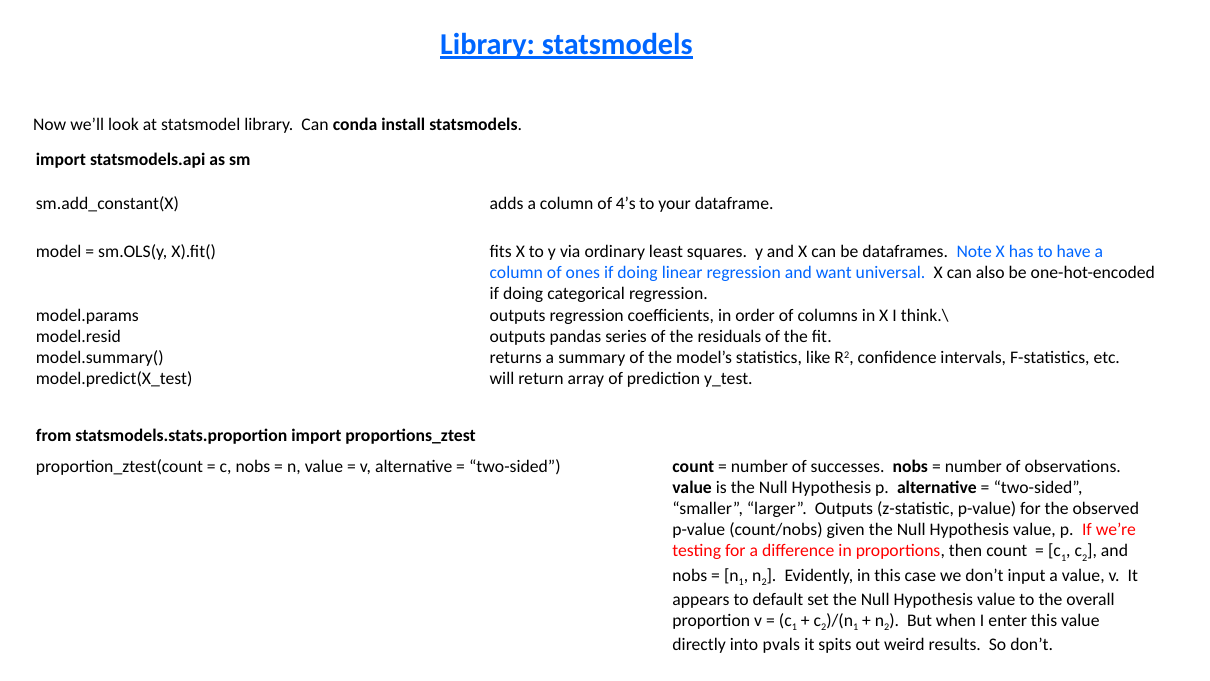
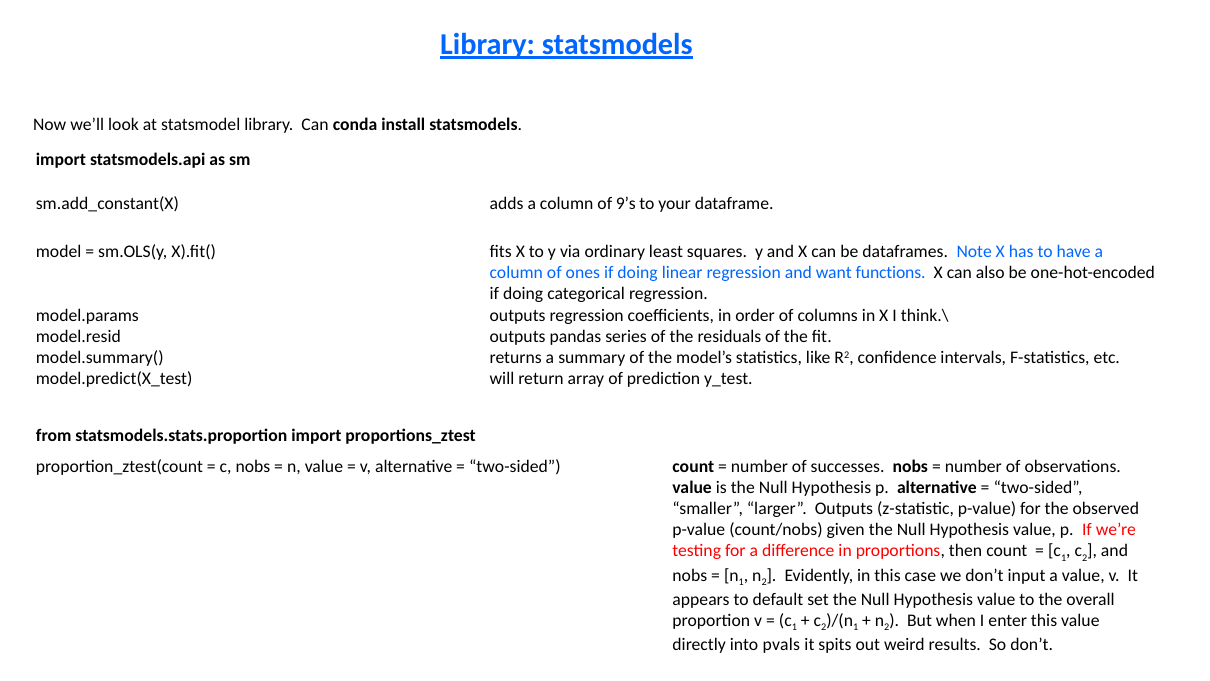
4’s: 4’s -> 9’s (626, 203)
universal: universal -> functions (891, 273)
